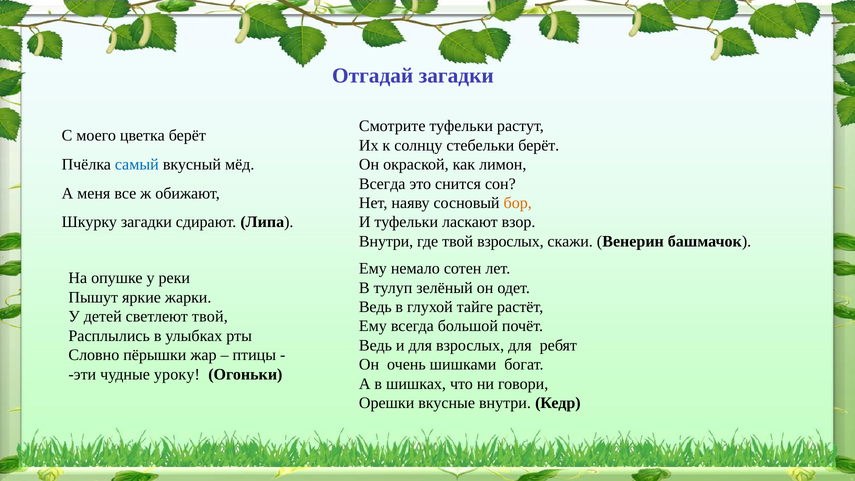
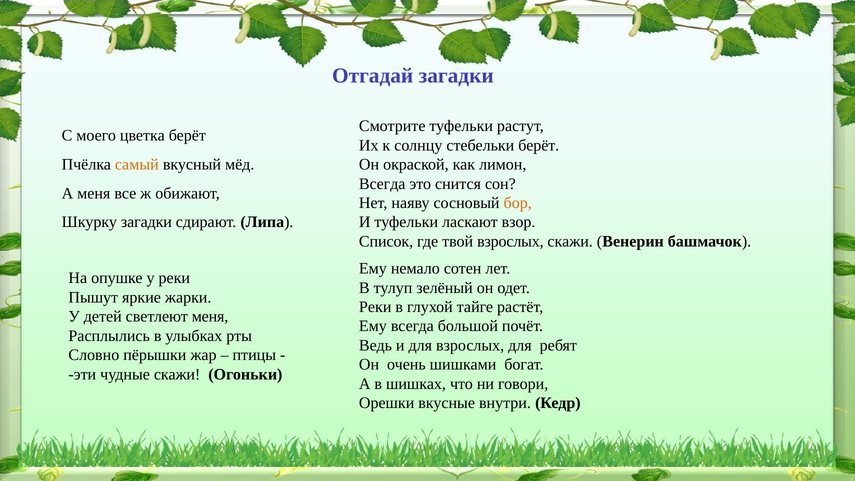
самый colour: blue -> orange (137, 164)
Внутри: Внутри -> Список (386, 241)
Ведь: Ведь -> Реки (375, 307)
светлеют твой: твой -> меня (210, 316)
чудные уроку: уроку -> скажи (177, 374)
